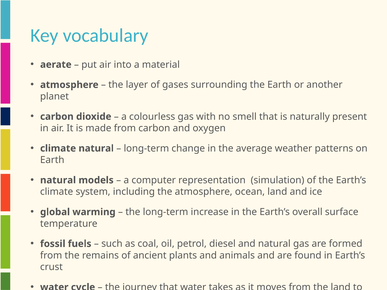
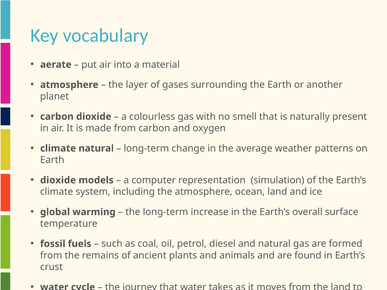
natural: natural -> dioxide (58, 180)
